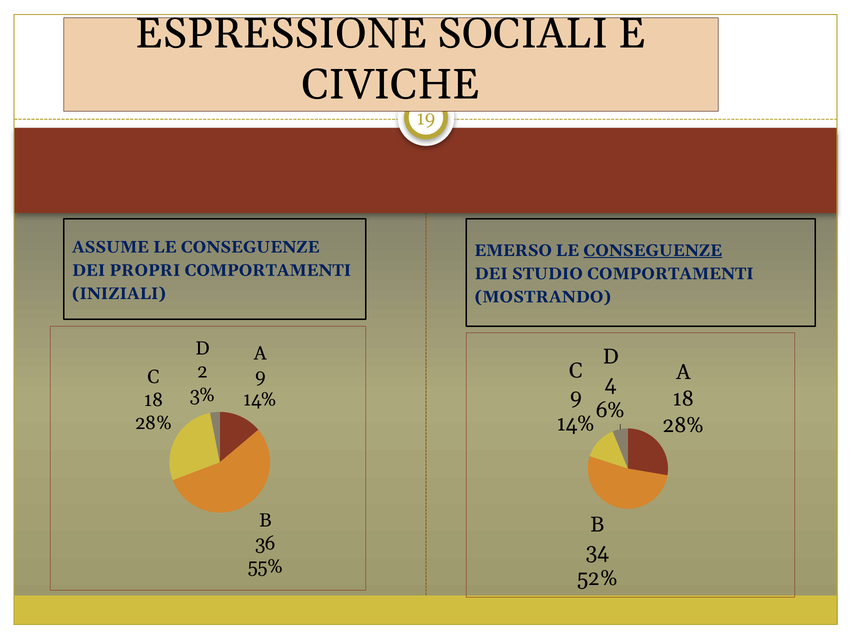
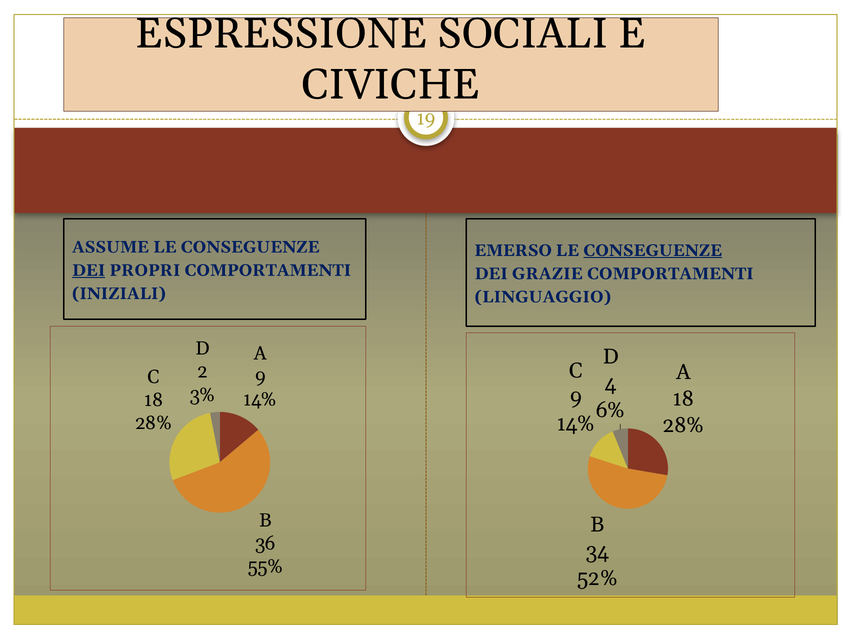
DEI underline: none -> present (89, 270)
STUDIO: STUDIO -> GRAZIE (547, 274)
MOSTRANDO: MOSTRANDO -> LINGUAGGIO (543, 297)
